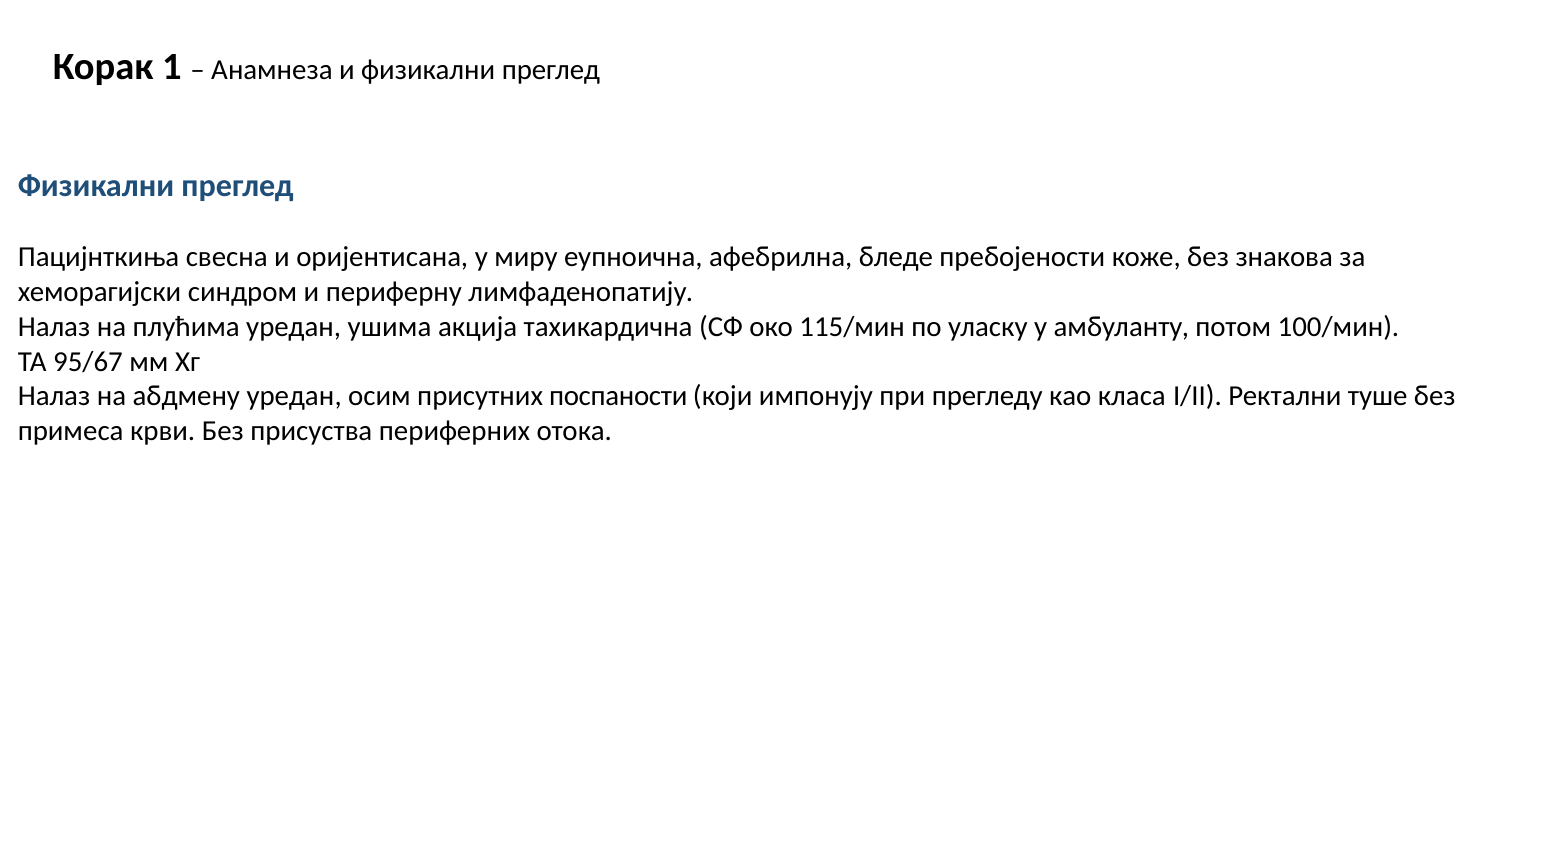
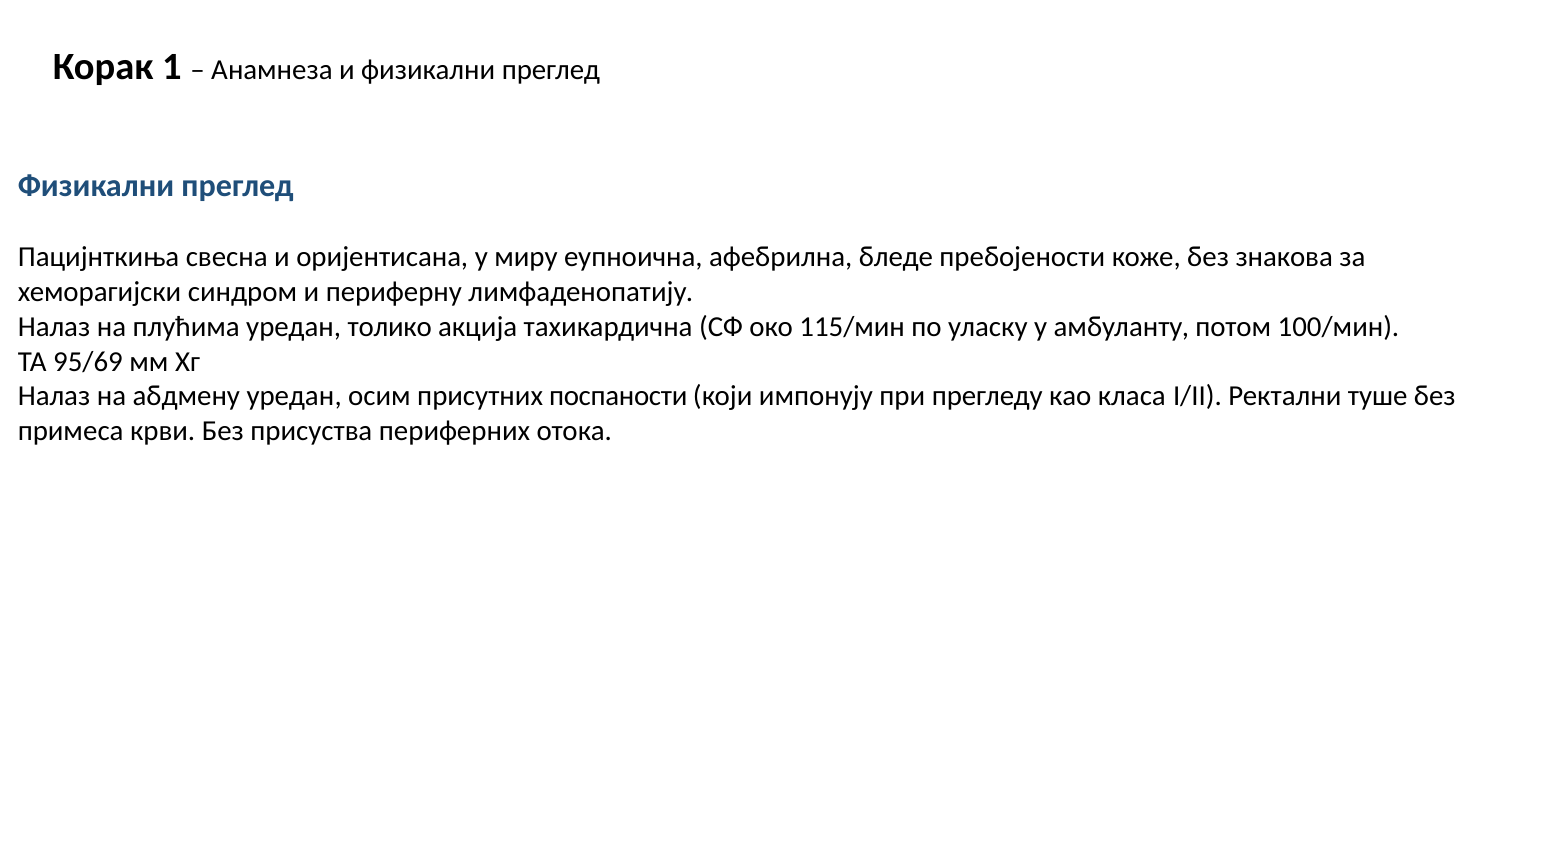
ушима: ушима -> толико (390, 327)
95/67: 95/67 -> 95/69 (88, 361)
